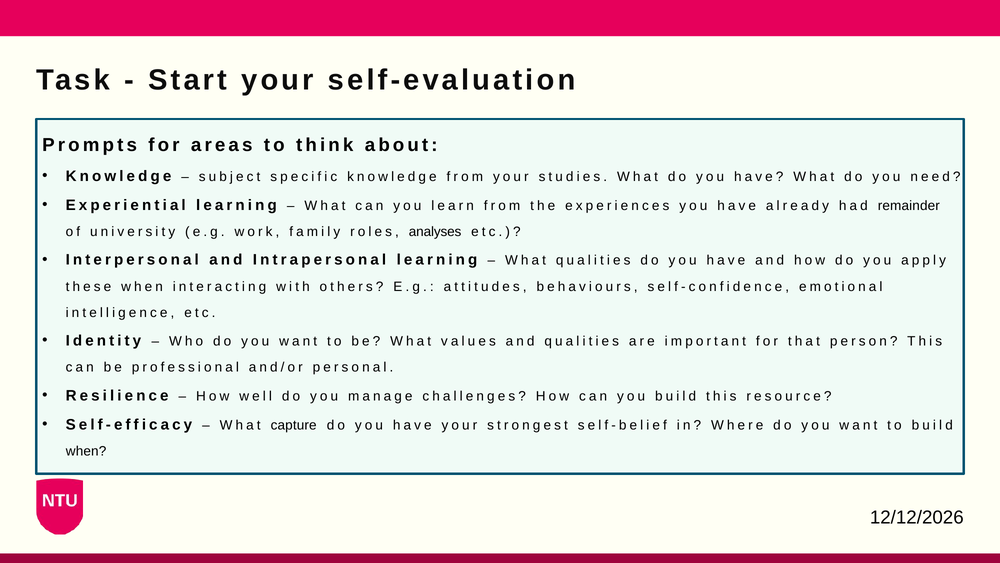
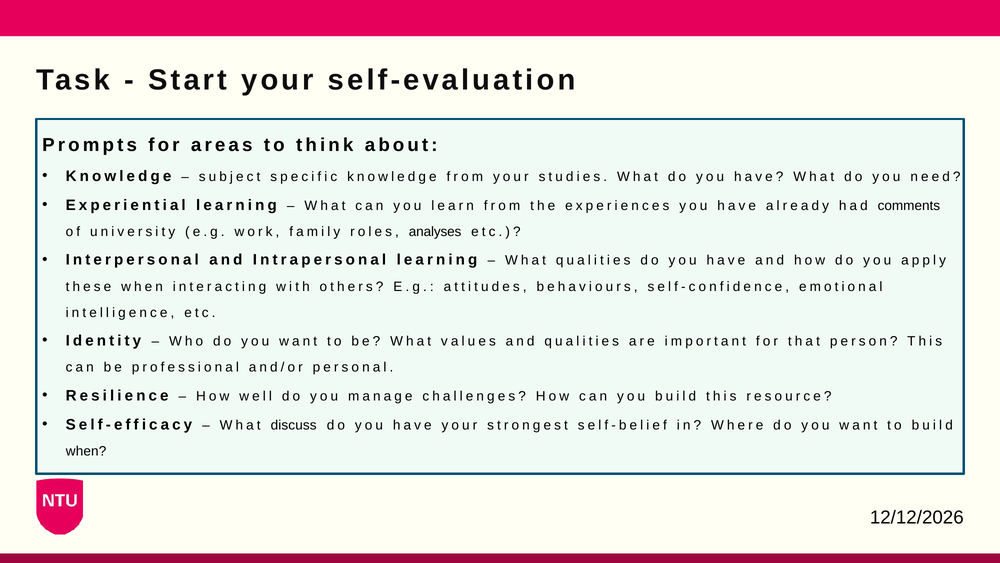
remainder: remainder -> comments (909, 205)
capture: capture -> discuss (294, 425)
